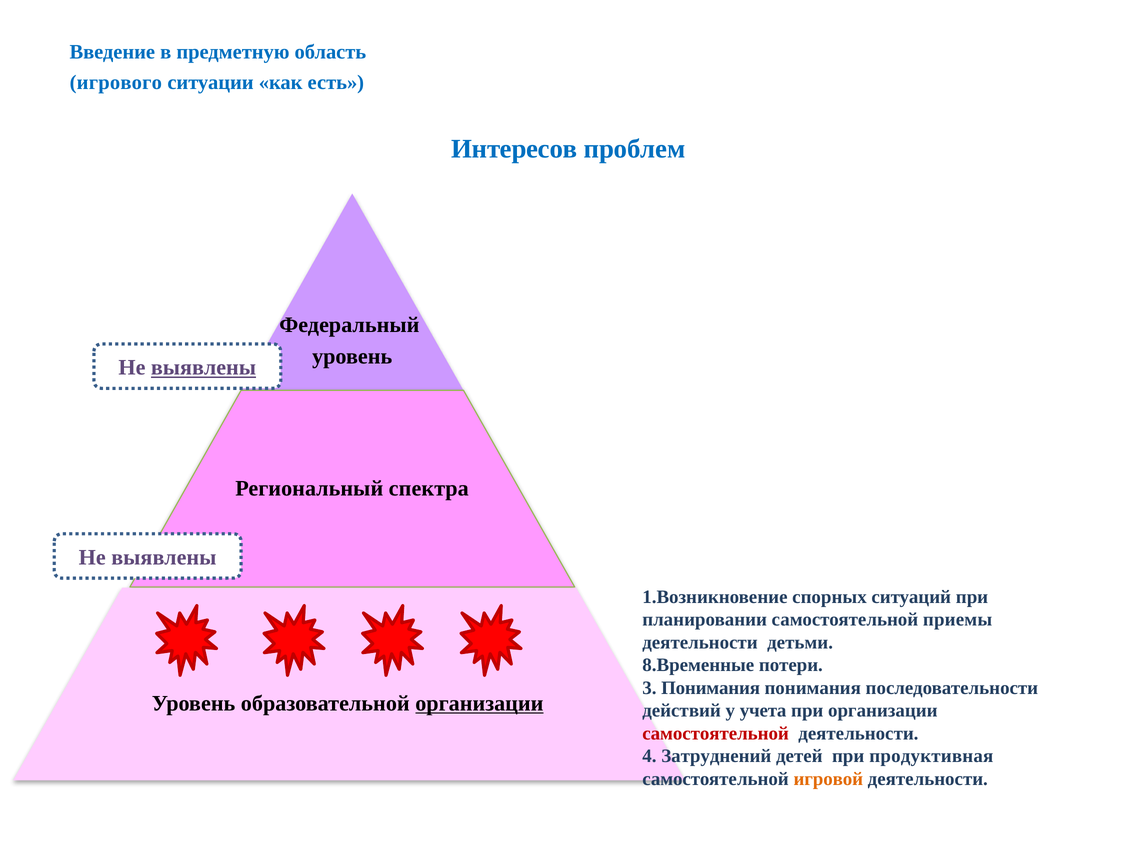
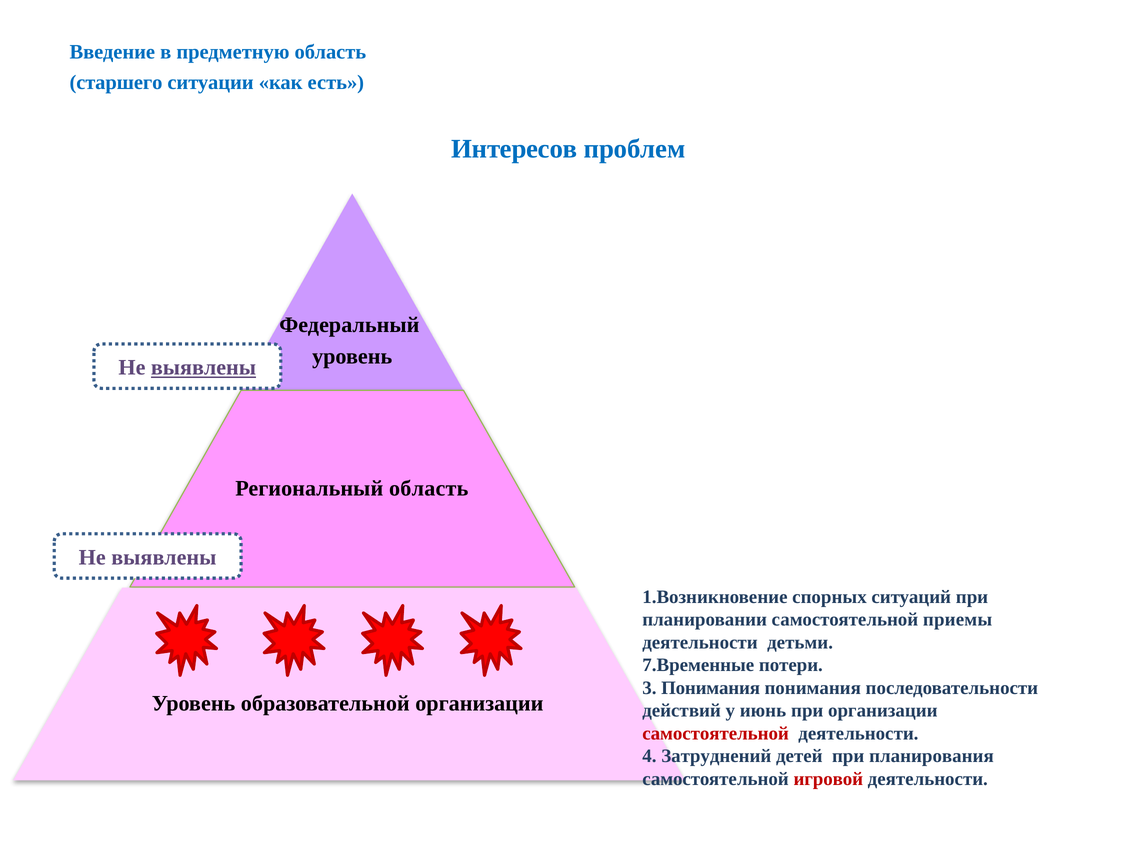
игрового: игрового -> старшего (116, 82)
Региональный спектра: спектра -> область (429, 488)
8.Временные: 8.Временные -> 7.Временные (698, 665)
организации underline: present -> none (479, 703)
учета: учета -> июнь (763, 711)
продуктивная: продуктивная -> планирования (931, 756)
игровой colour: orange -> red (828, 779)
